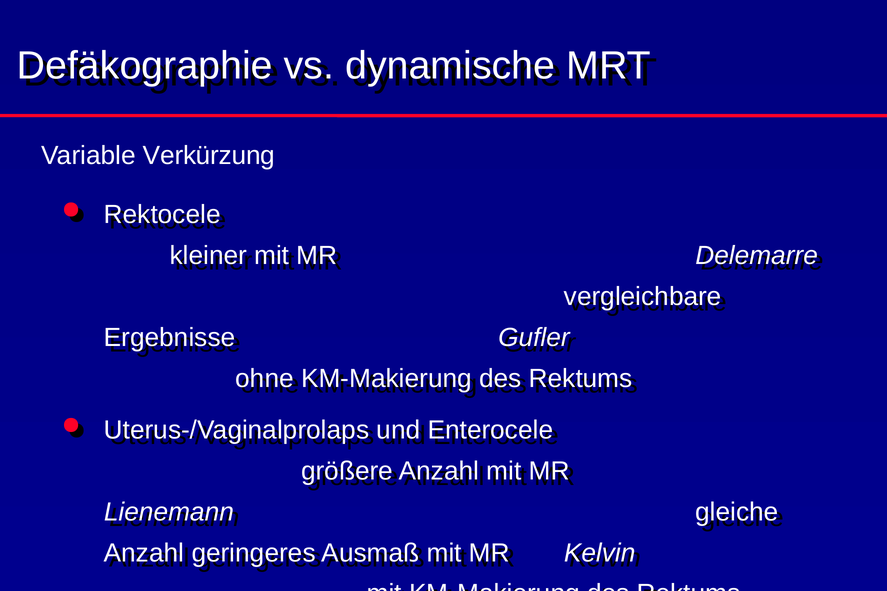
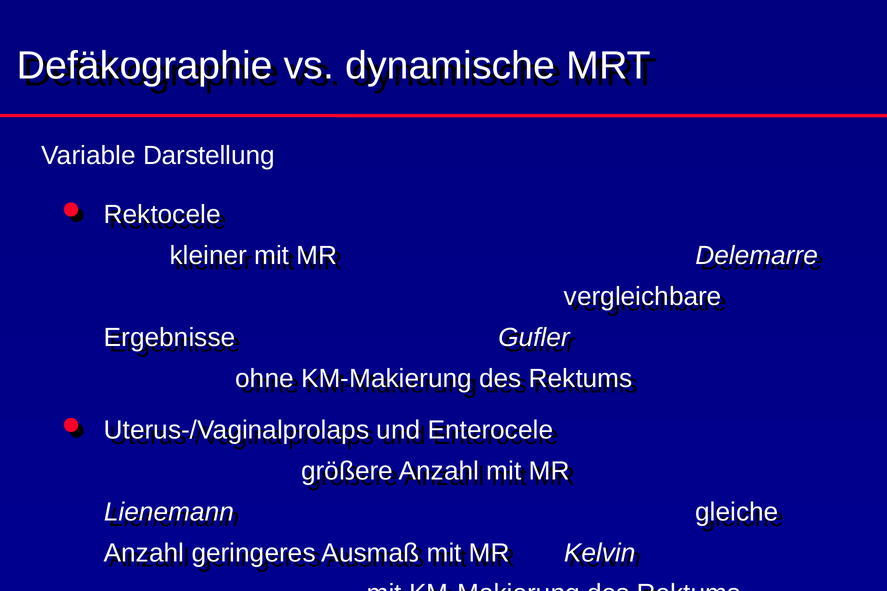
Verkürzung: Verkürzung -> Darstellung (209, 156)
